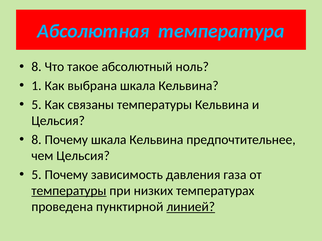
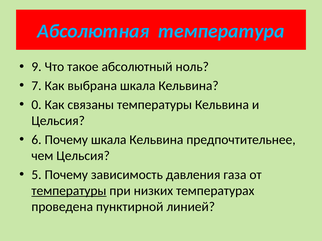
8: 8 -> 9 (36, 67)
1: 1 -> 7 (36, 86)
5: 5 -> 0 (36, 105)
8: 8 -> 6 (36, 140)
линией underline: present -> none (191, 207)
